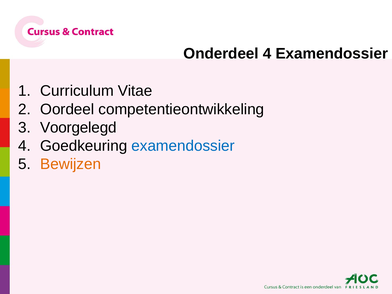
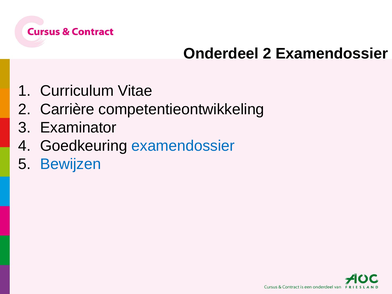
Onderdeel 4: 4 -> 2 (267, 54)
Oordeel: Oordeel -> Carrière (67, 109)
Voorgelegd: Voorgelegd -> Examinator (78, 128)
Bewijzen colour: orange -> blue (71, 164)
